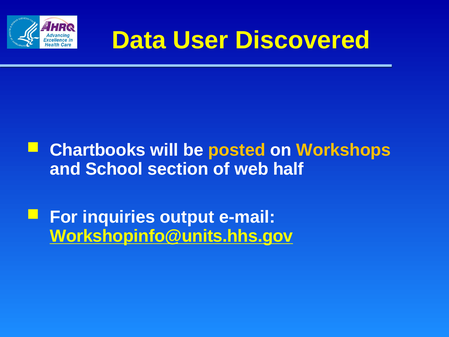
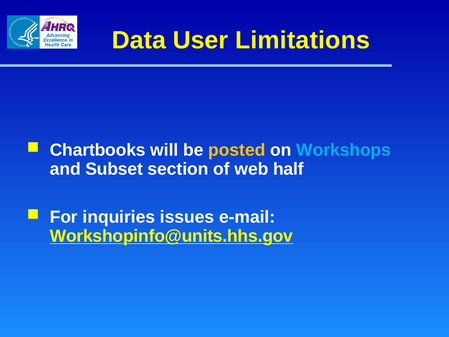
Discovered: Discovered -> Limitations (303, 40)
Workshops colour: yellow -> light blue (344, 150)
School: School -> Subset (114, 169)
output: output -> issues (187, 217)
